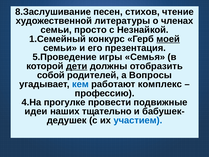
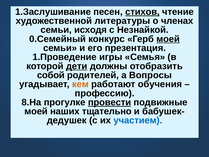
8.Заслушивание: 8.Заслушивание -> 1.Заслушивание (53, 12)
стихов underline: none -> present (142, 12)
просто: просто -> исходя (91, 30)
1.Семейный: 1.Семейный -> 0.Семейный (58, 39)
5.Проведение: 5.Проведение -> 1.Проведение (65, 57)
кем colour: blue -> orange (80, 84)
комплекс: комплекс -> обучения (160, 84)
4.На: 4.На -> 8.На (31, 102)
провести underline: none -> present (110, 102)
идеи: идеи -> моей (36, 111)
